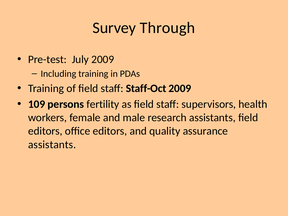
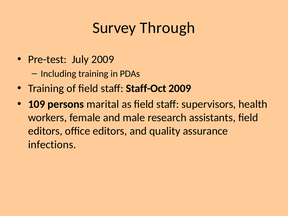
fertility: fertility -> marital (103, 104)
assistants: assistants -> infections (52, 145)
